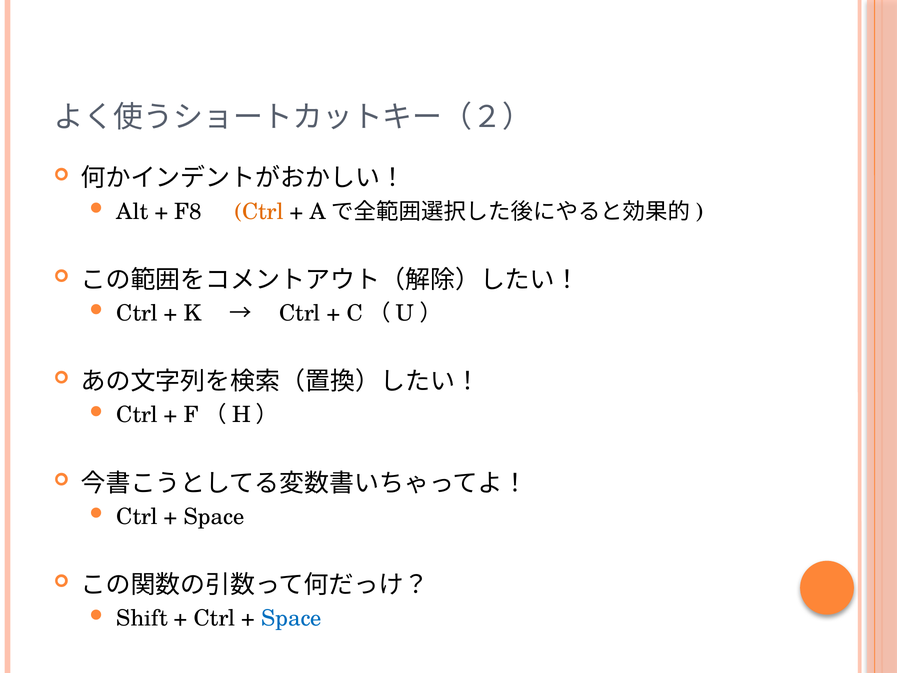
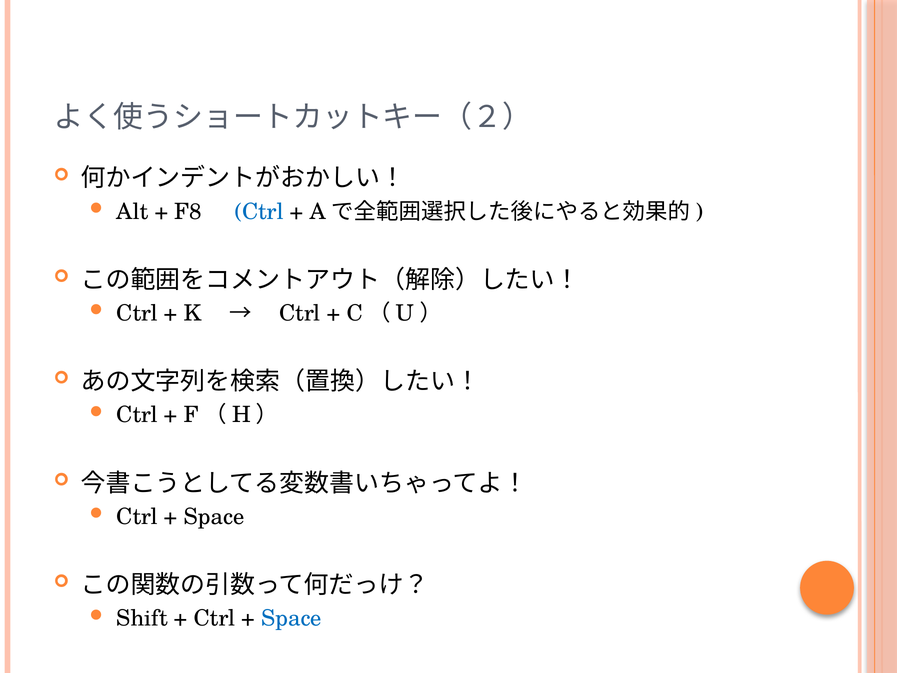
Ctrl colour: orange -> blue (259, 212)
